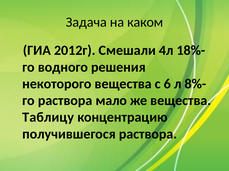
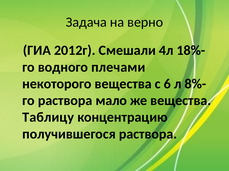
каком: каком -> верно (145, 22)
решения: решения -> плечами (118, 67)
